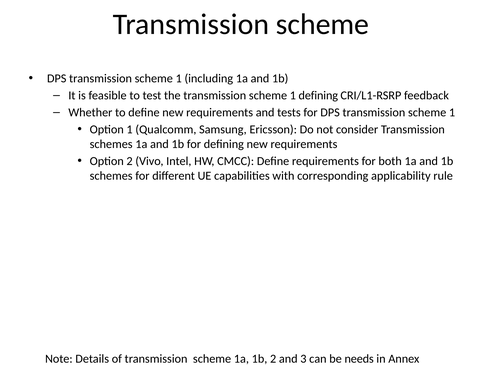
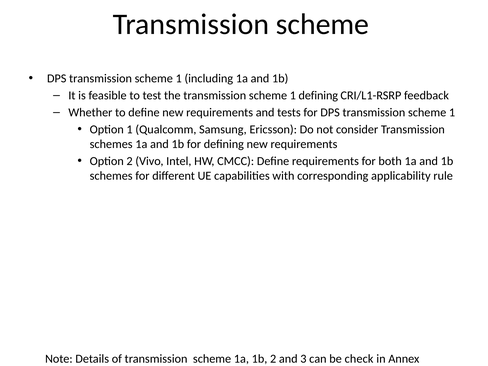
needs: needs -> check (359, 359)
